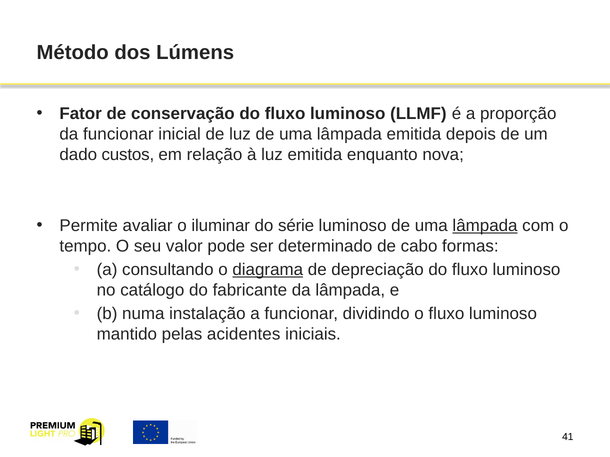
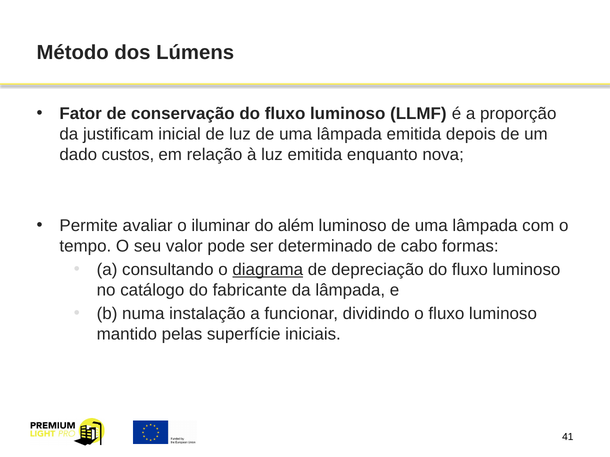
da funcionar: funcionar -> justificam (118, 134)
série: série -> além (296, 226)
lâmpada underline: present -> none (485, 226)
acidentes: acidentes -> superfície (244, 335)
